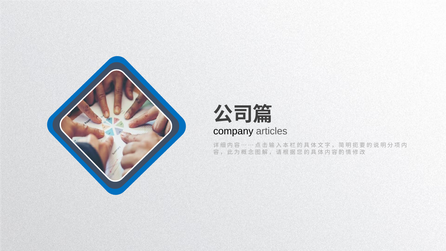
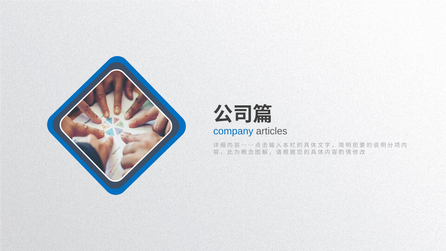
company colour: black -> blue (233, 131)
